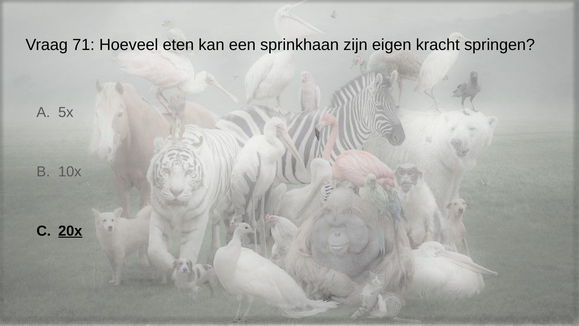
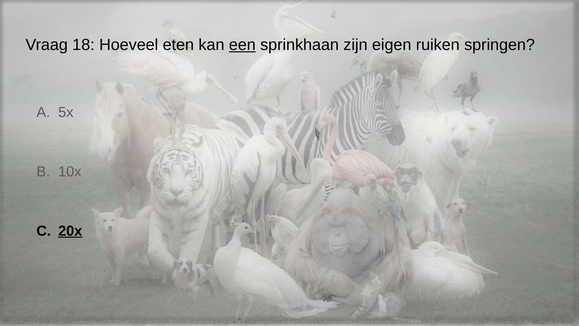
71: 71 -> 18 (83, 45)
een underline: none -> present (242, 45)
kracht: kracht -> ruiken (438, 45)
